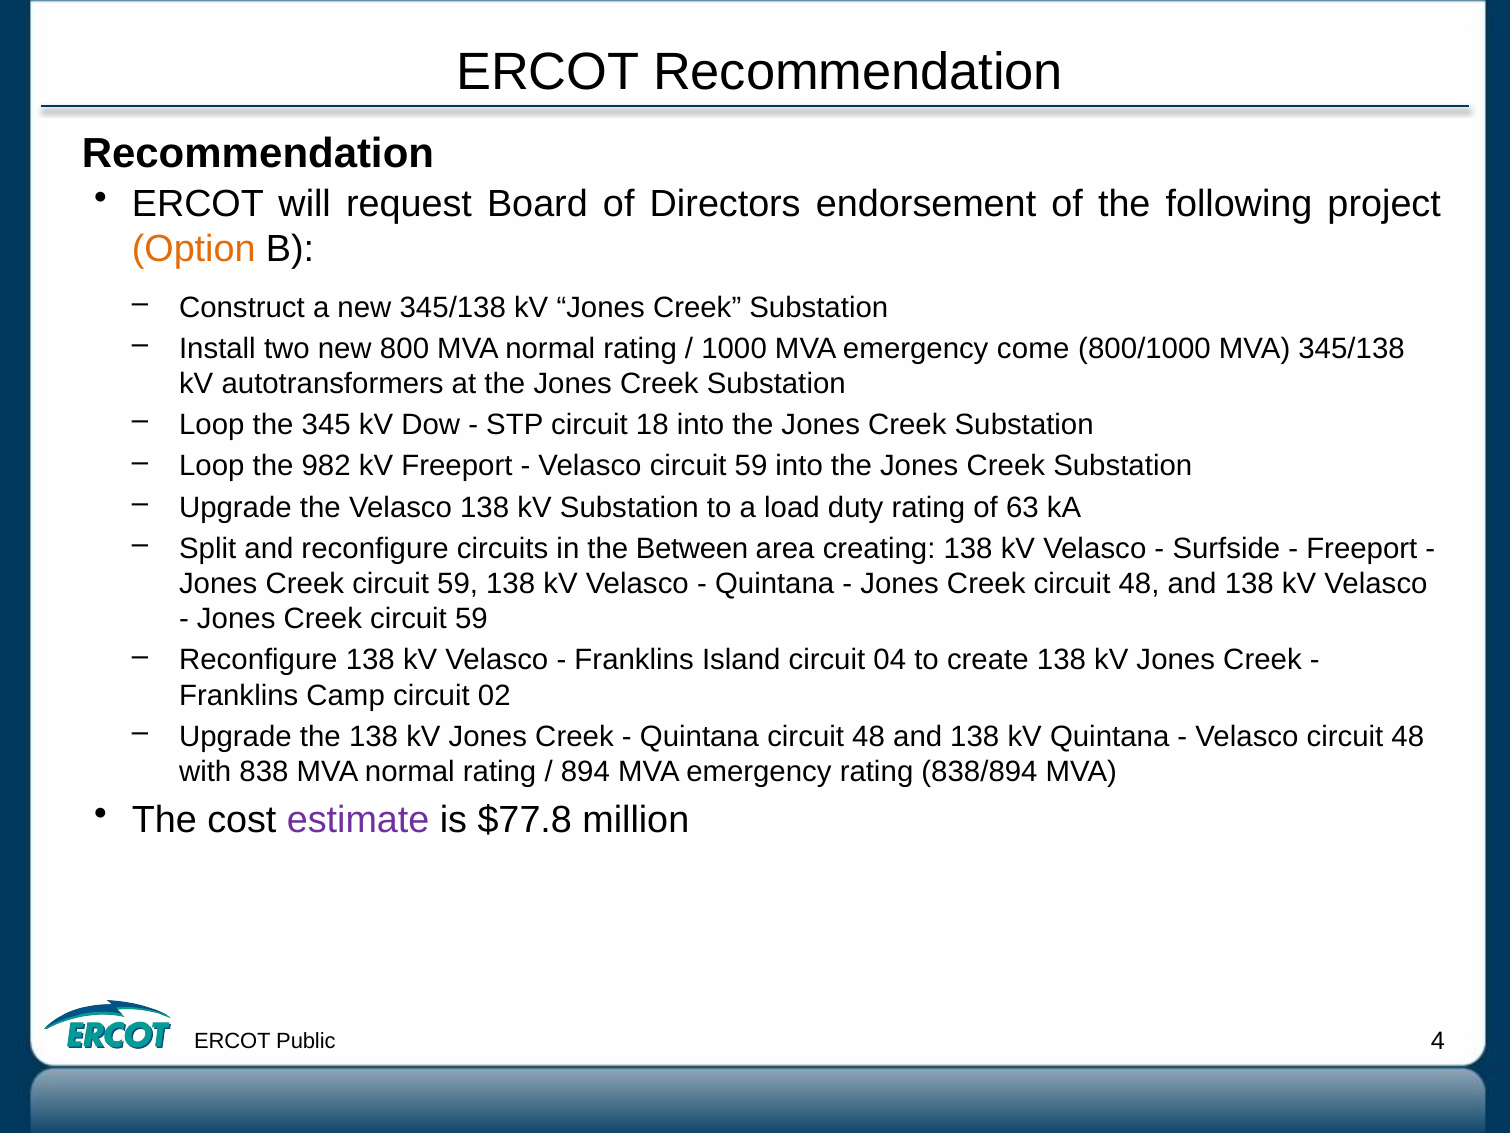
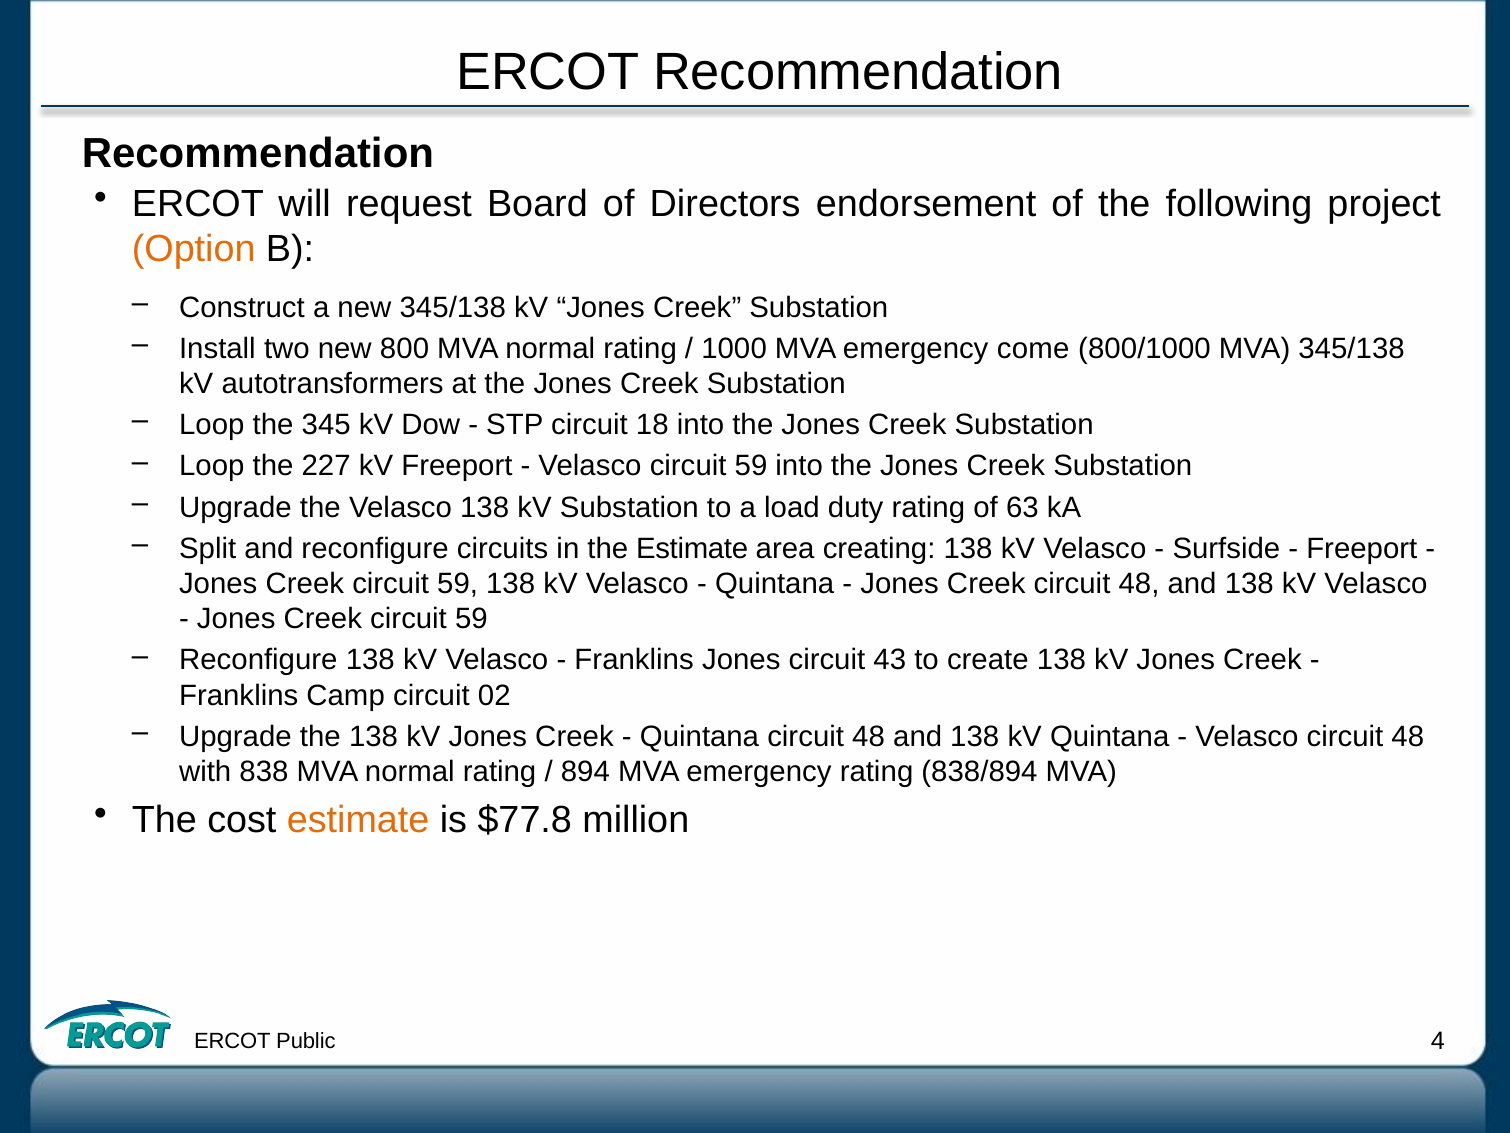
982: 982 -> 227 (326, 466)
the Between: Between -> Estimate (692, 548)
Franklins Island: Island -> Jones (741, 660)
04: 04 -> 43 (890, 660)
estimate colour: purple -> orange (358, 820)
